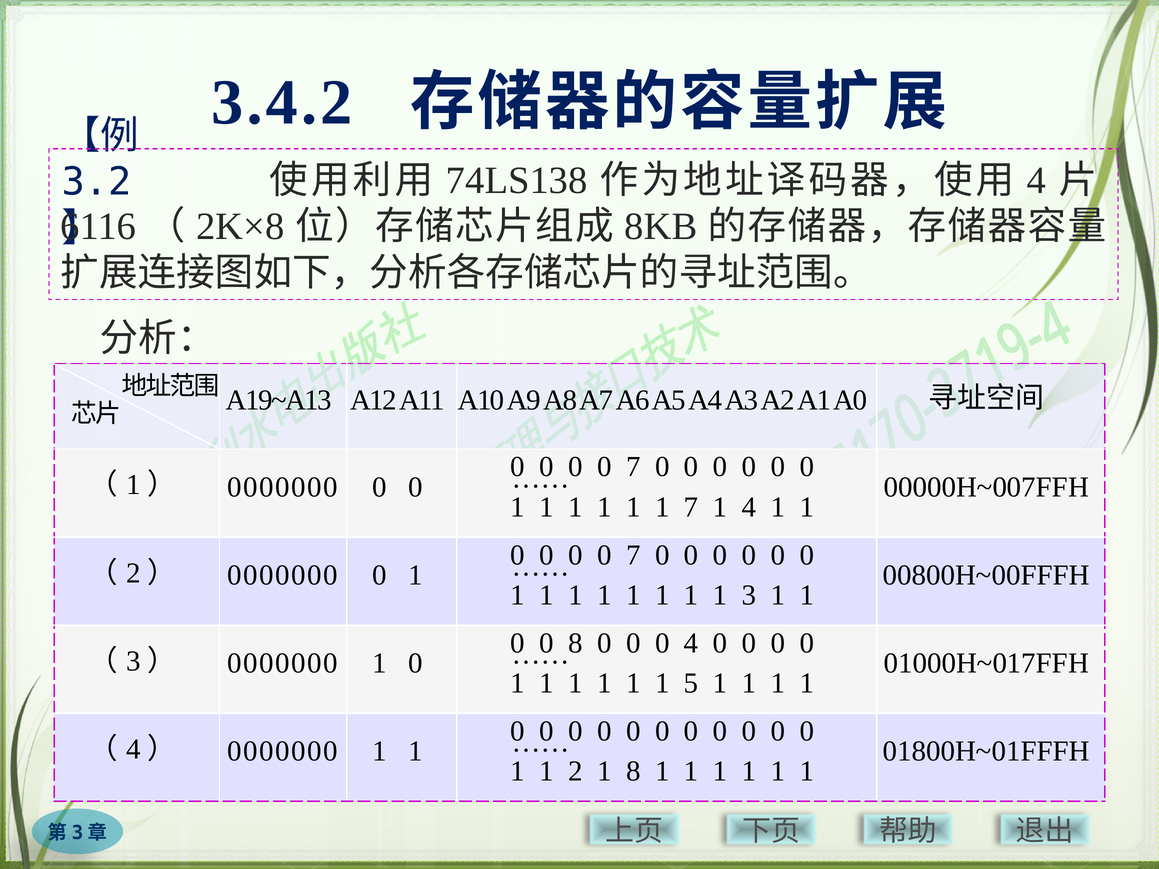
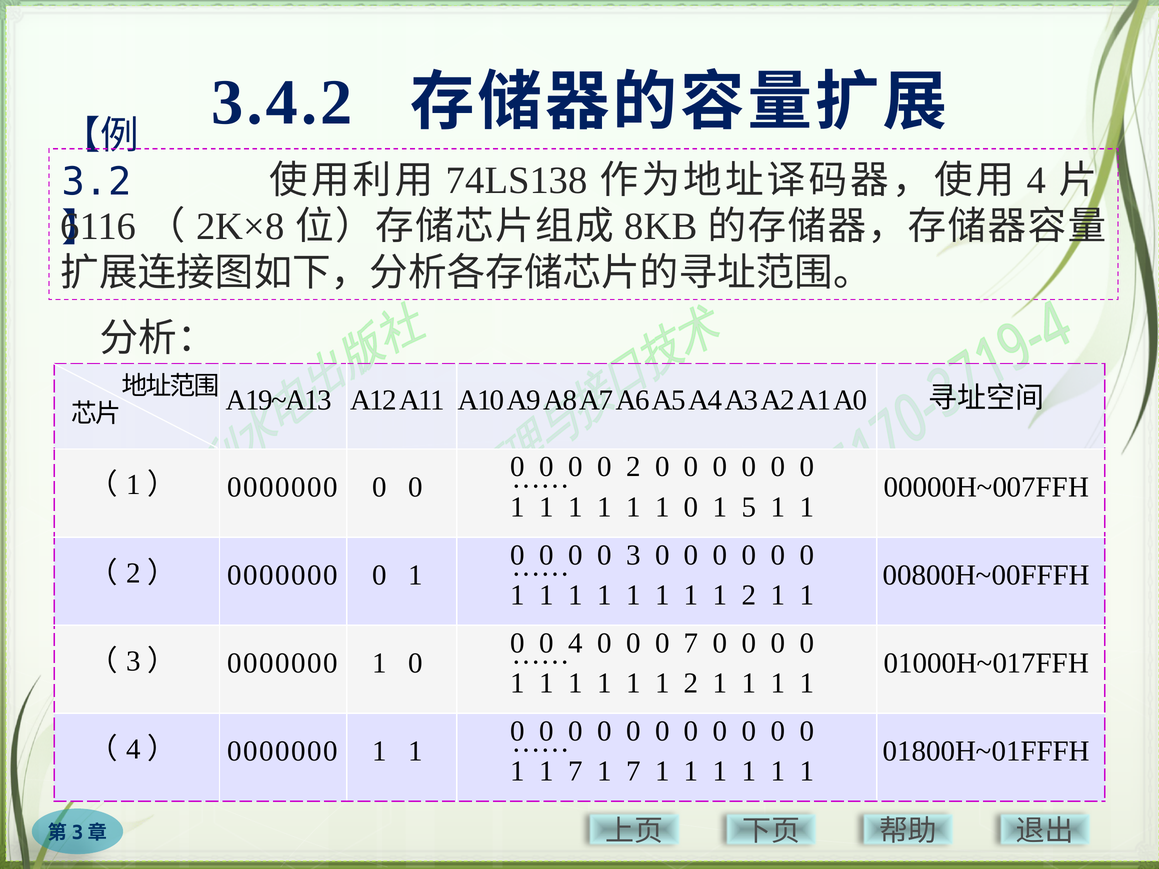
7: 7 -> 2 (633, 467)
1 1 1 7: 7 -> 0 (691, 507)
1 4: 4 -> 5 (749, 507)
7: 7 -> 3 (633, 555)
3: 3 -> 2 (749, 595)
8: 8 -> 4 (575, 643)
0 4: 4 -> 7 (691, 643)
5: 5 -> 2 (691, 683)
1 1 2: 2 -> 7 (575, 771)
8: 8 -> 7 (633, 771)
